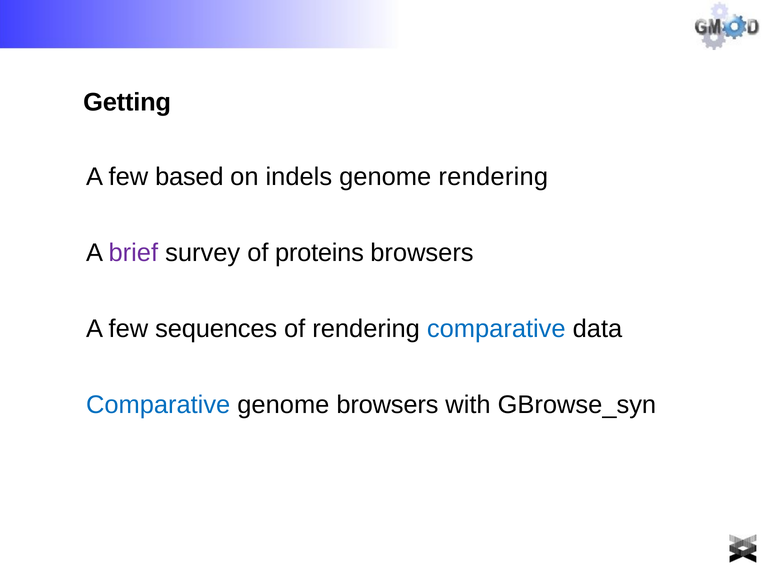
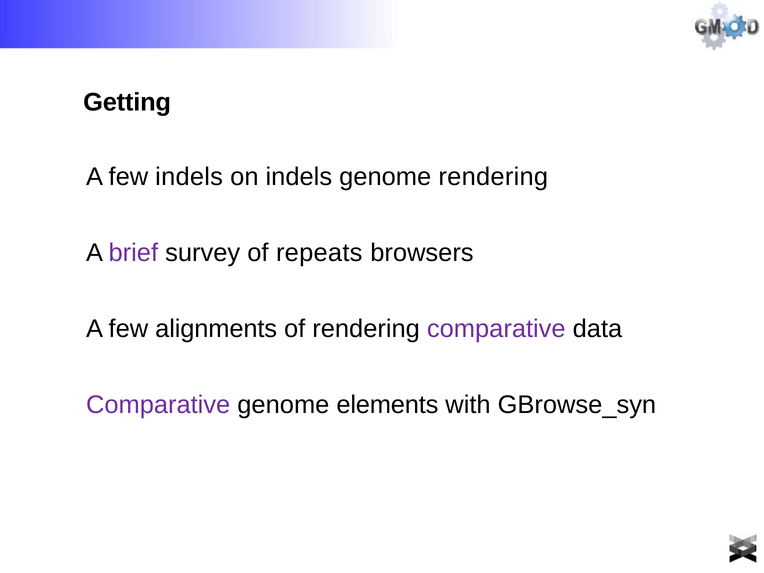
few based: based -> indels (189, 177)
proteins: proteins -> repeats (319, 253)
sequences: sequences -> alignments (216, 329)
comparative colour: blue -> purple (496, 329)
Comparative colour: blue -> purple (158, 405)
genome browsers: browsers -> elements (387, 405)
